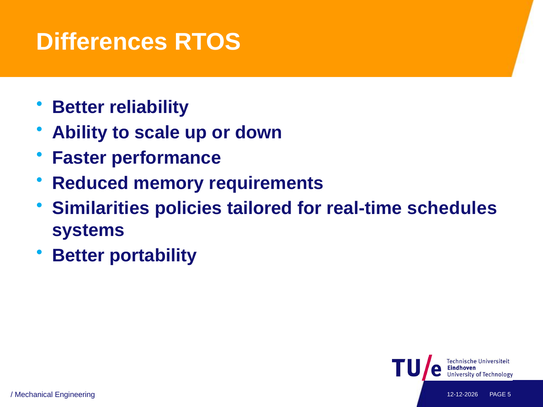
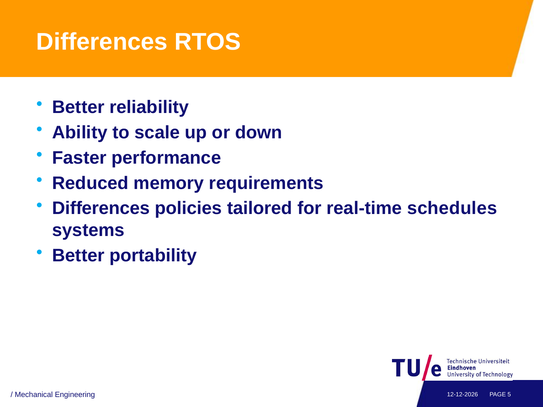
Similarities: Similarities -> Differences (101, 208)
